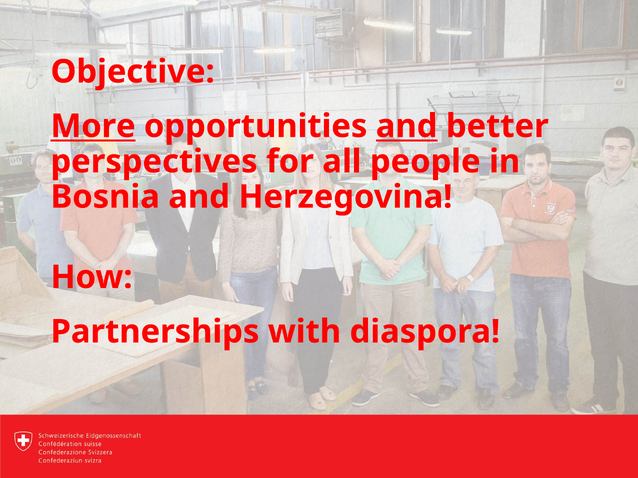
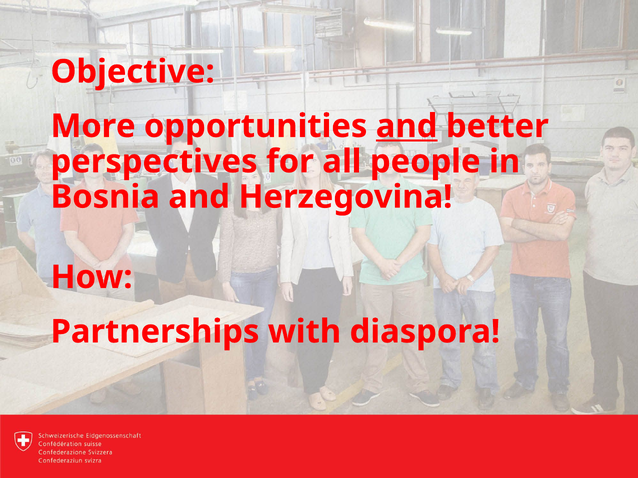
More underline: present -> none (93, 126)
